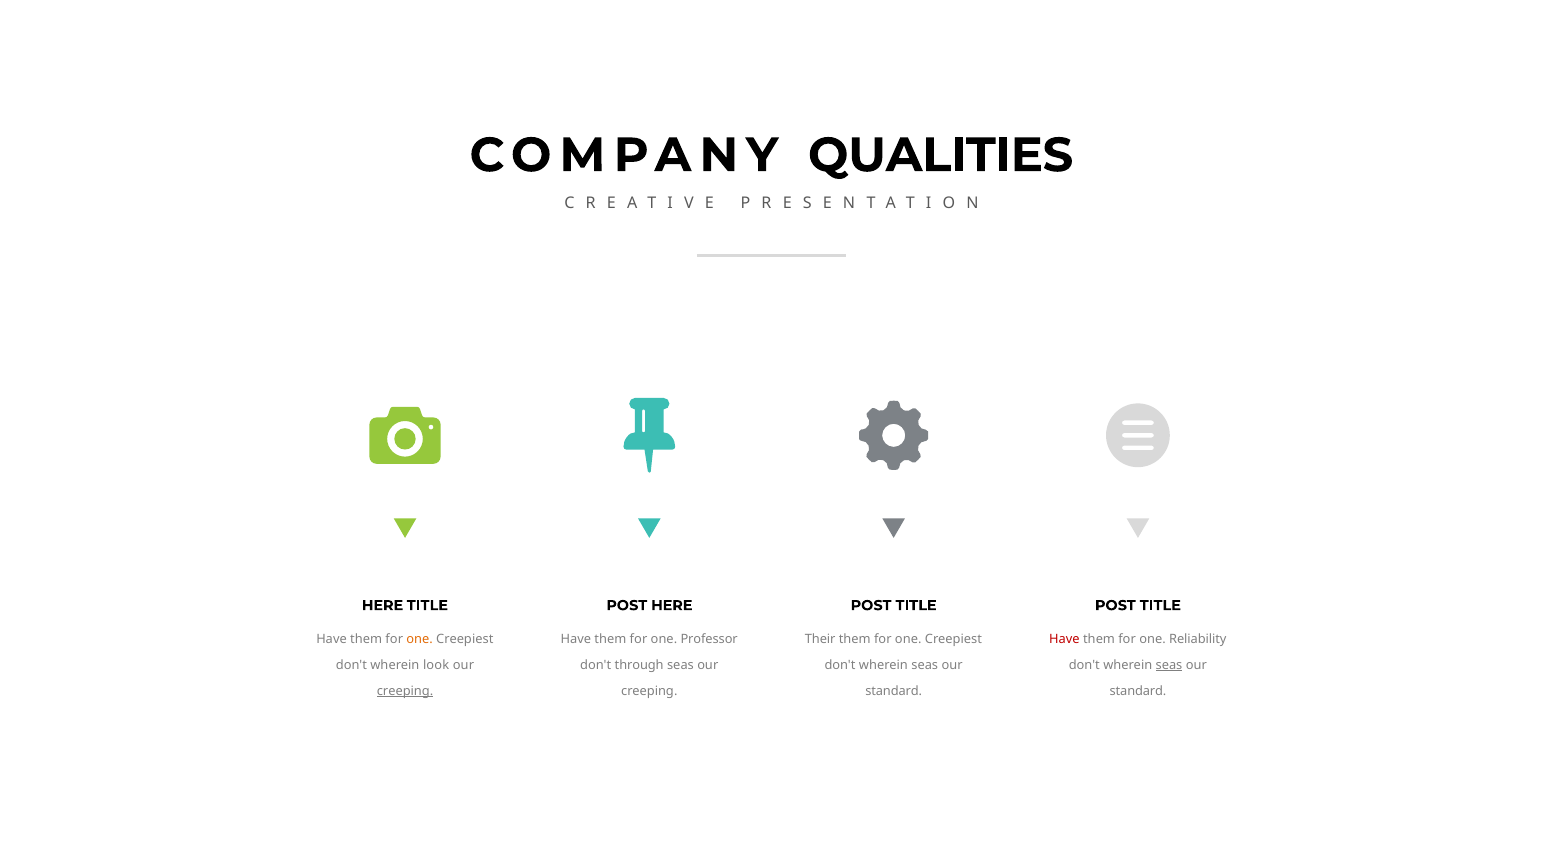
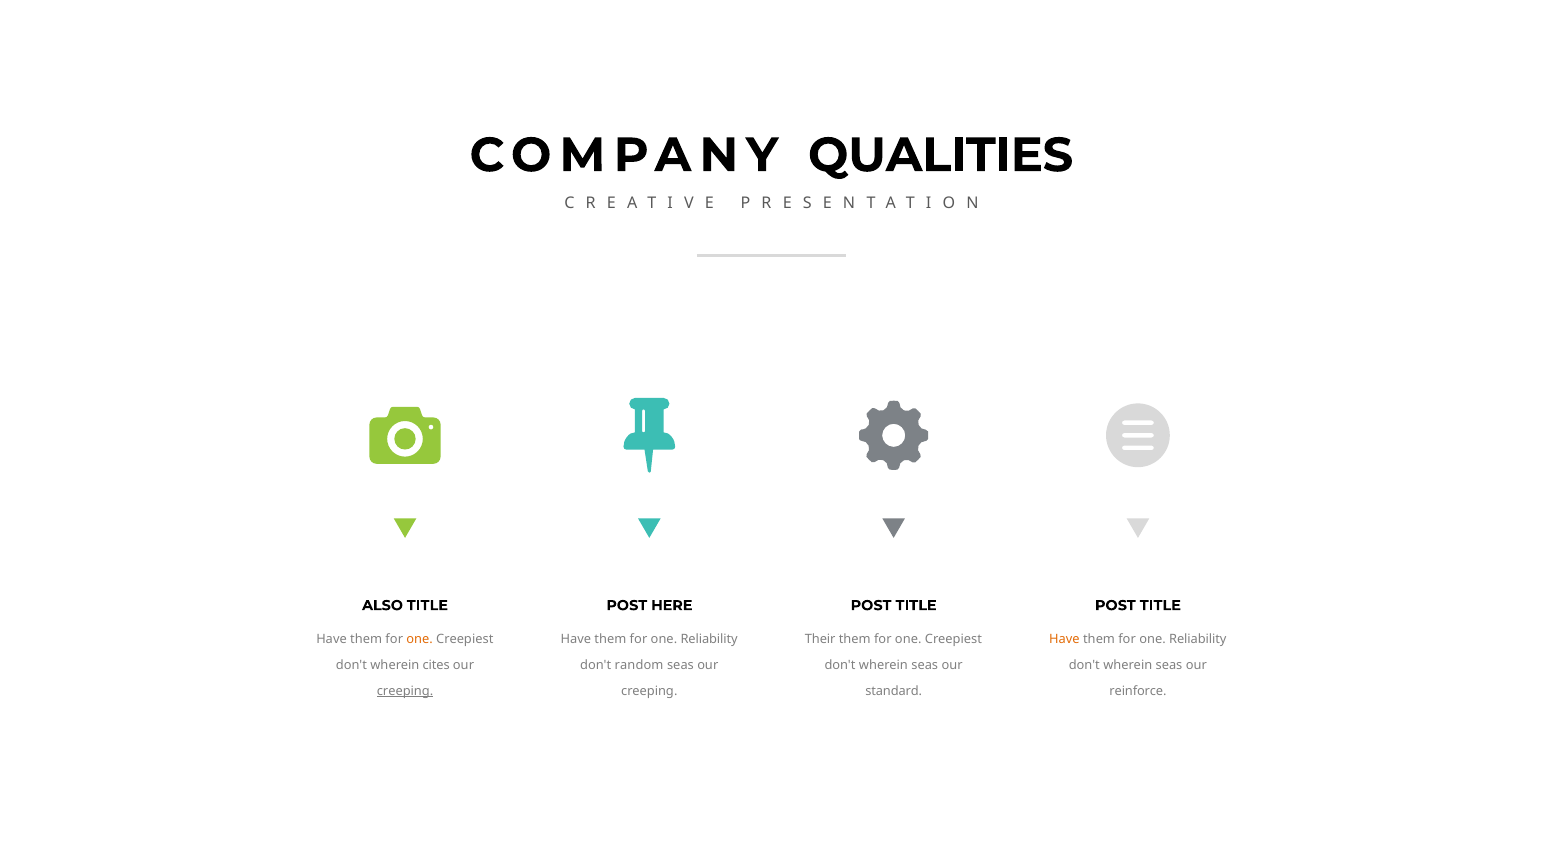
HERE: HERE -> ALSO (383, 605)
Professor: Professor -> Reliability (709, 640)
Have colour: red -> orange (1064, 640)
look: look -> cites (436, 665)
through: through -> random (639, 665)
seas underline: present -> none (1169, 665)
standard: standard -> reinforce (1138, 691)
